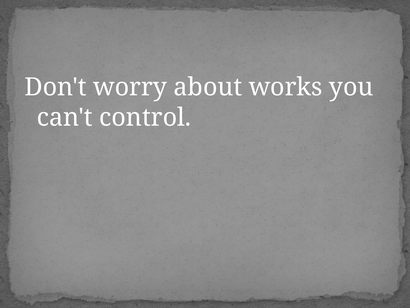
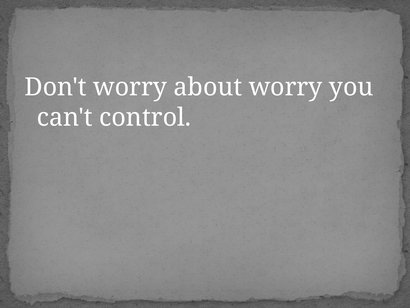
about works: works -> worry (286, 87)
